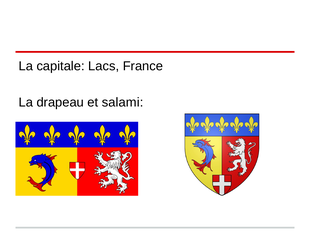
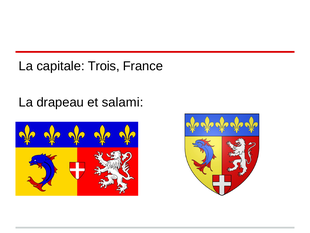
Lacs: Lacs -> Trois (104, 66)
